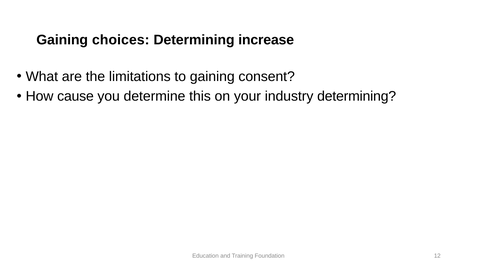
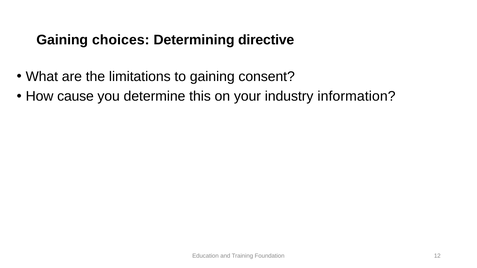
increase: increase -> directive (266, 40)
industry determining: determining -> information (357, 97)
